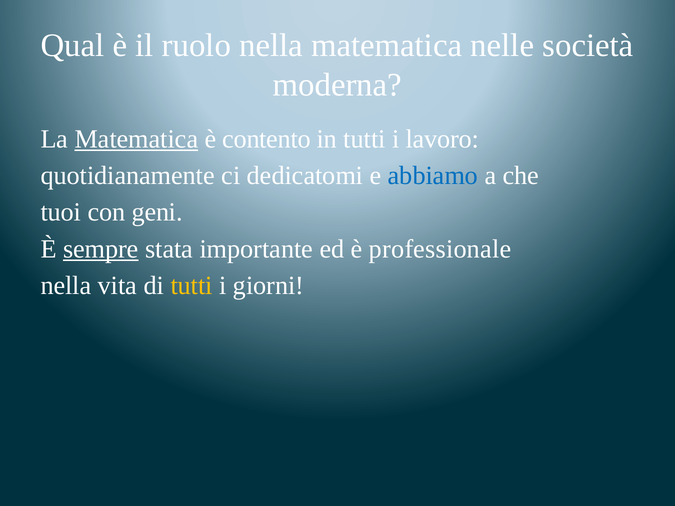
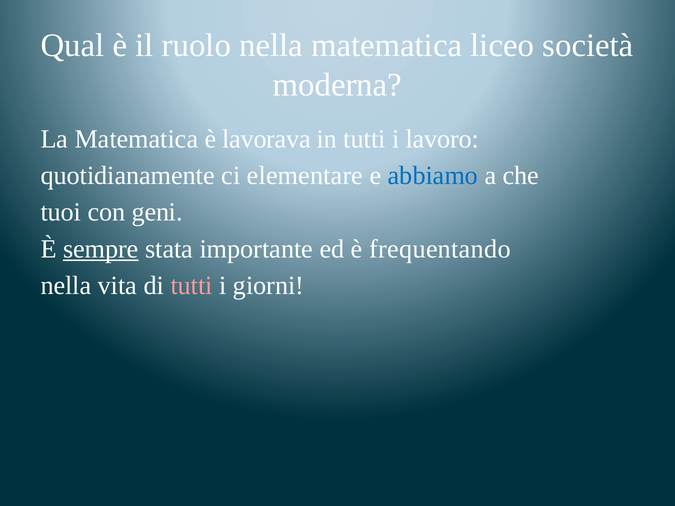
nelle: nelle -> liceo (502, 46)
Matematica underline: present -> none (136, 139)
contento: contento -> lavorava (267, 139)
dedicatomi: dedicatomi -> elementare (305, 176)
professionale: professionale -> frequentando (440, 249)
tutti colour: yellow -> pink (192, 286)
